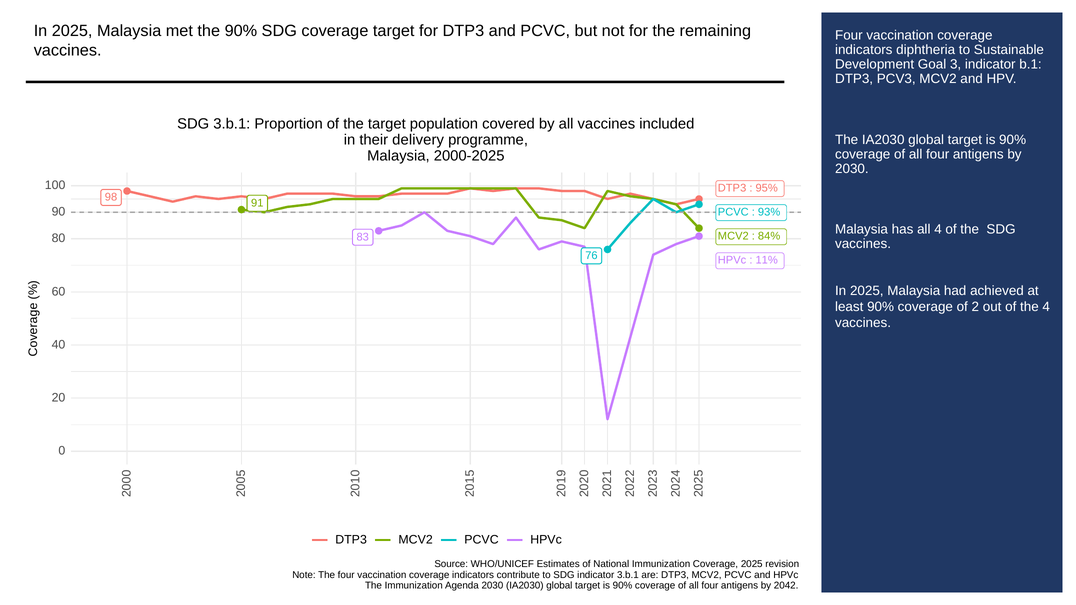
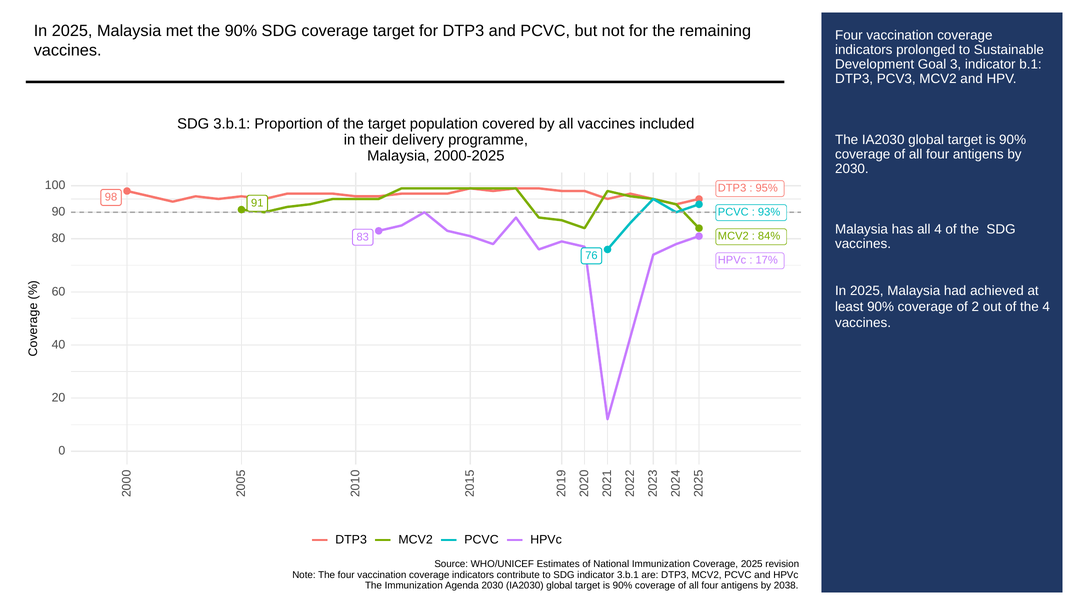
diphtheria: diphtheria -> prolonged (926, 50)
11%: 11% -> 17% (767, 260)
2042: 2042 -> 2038 (786, 586)
